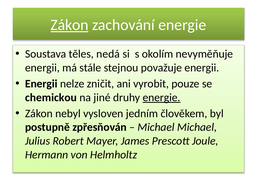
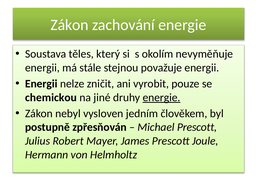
Zákon underline: present -> none (70, 25)
nedá: nedá -> který (108, 54)
Michael Michael: Michael -> Prescott (197, 127)
